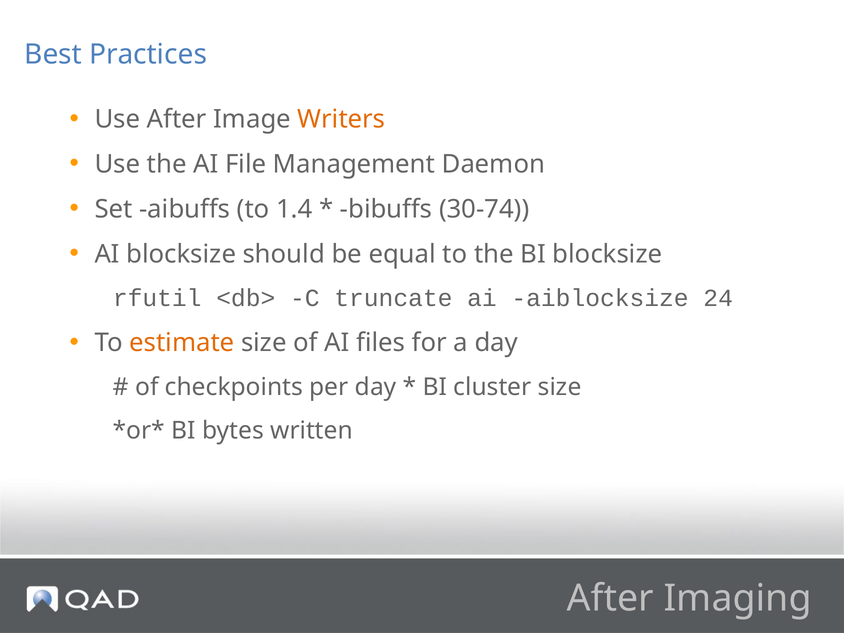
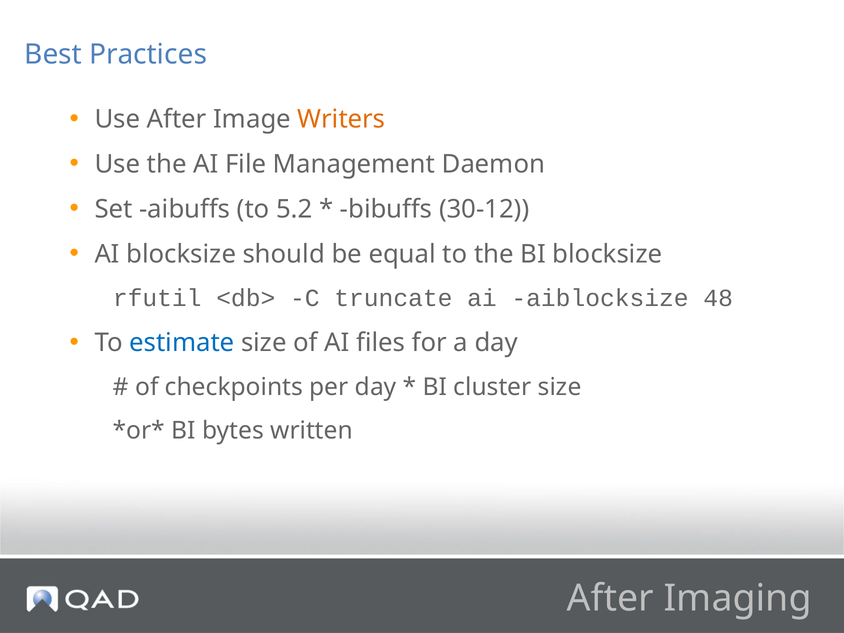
1.4: 1.4 -> 5.2 (294, 209)
30-74: 30-74 -> 30-12 (484, 209)
24: 24 -> 48 (718, 298)
estimate colour: orange -> blue (182, 343)
